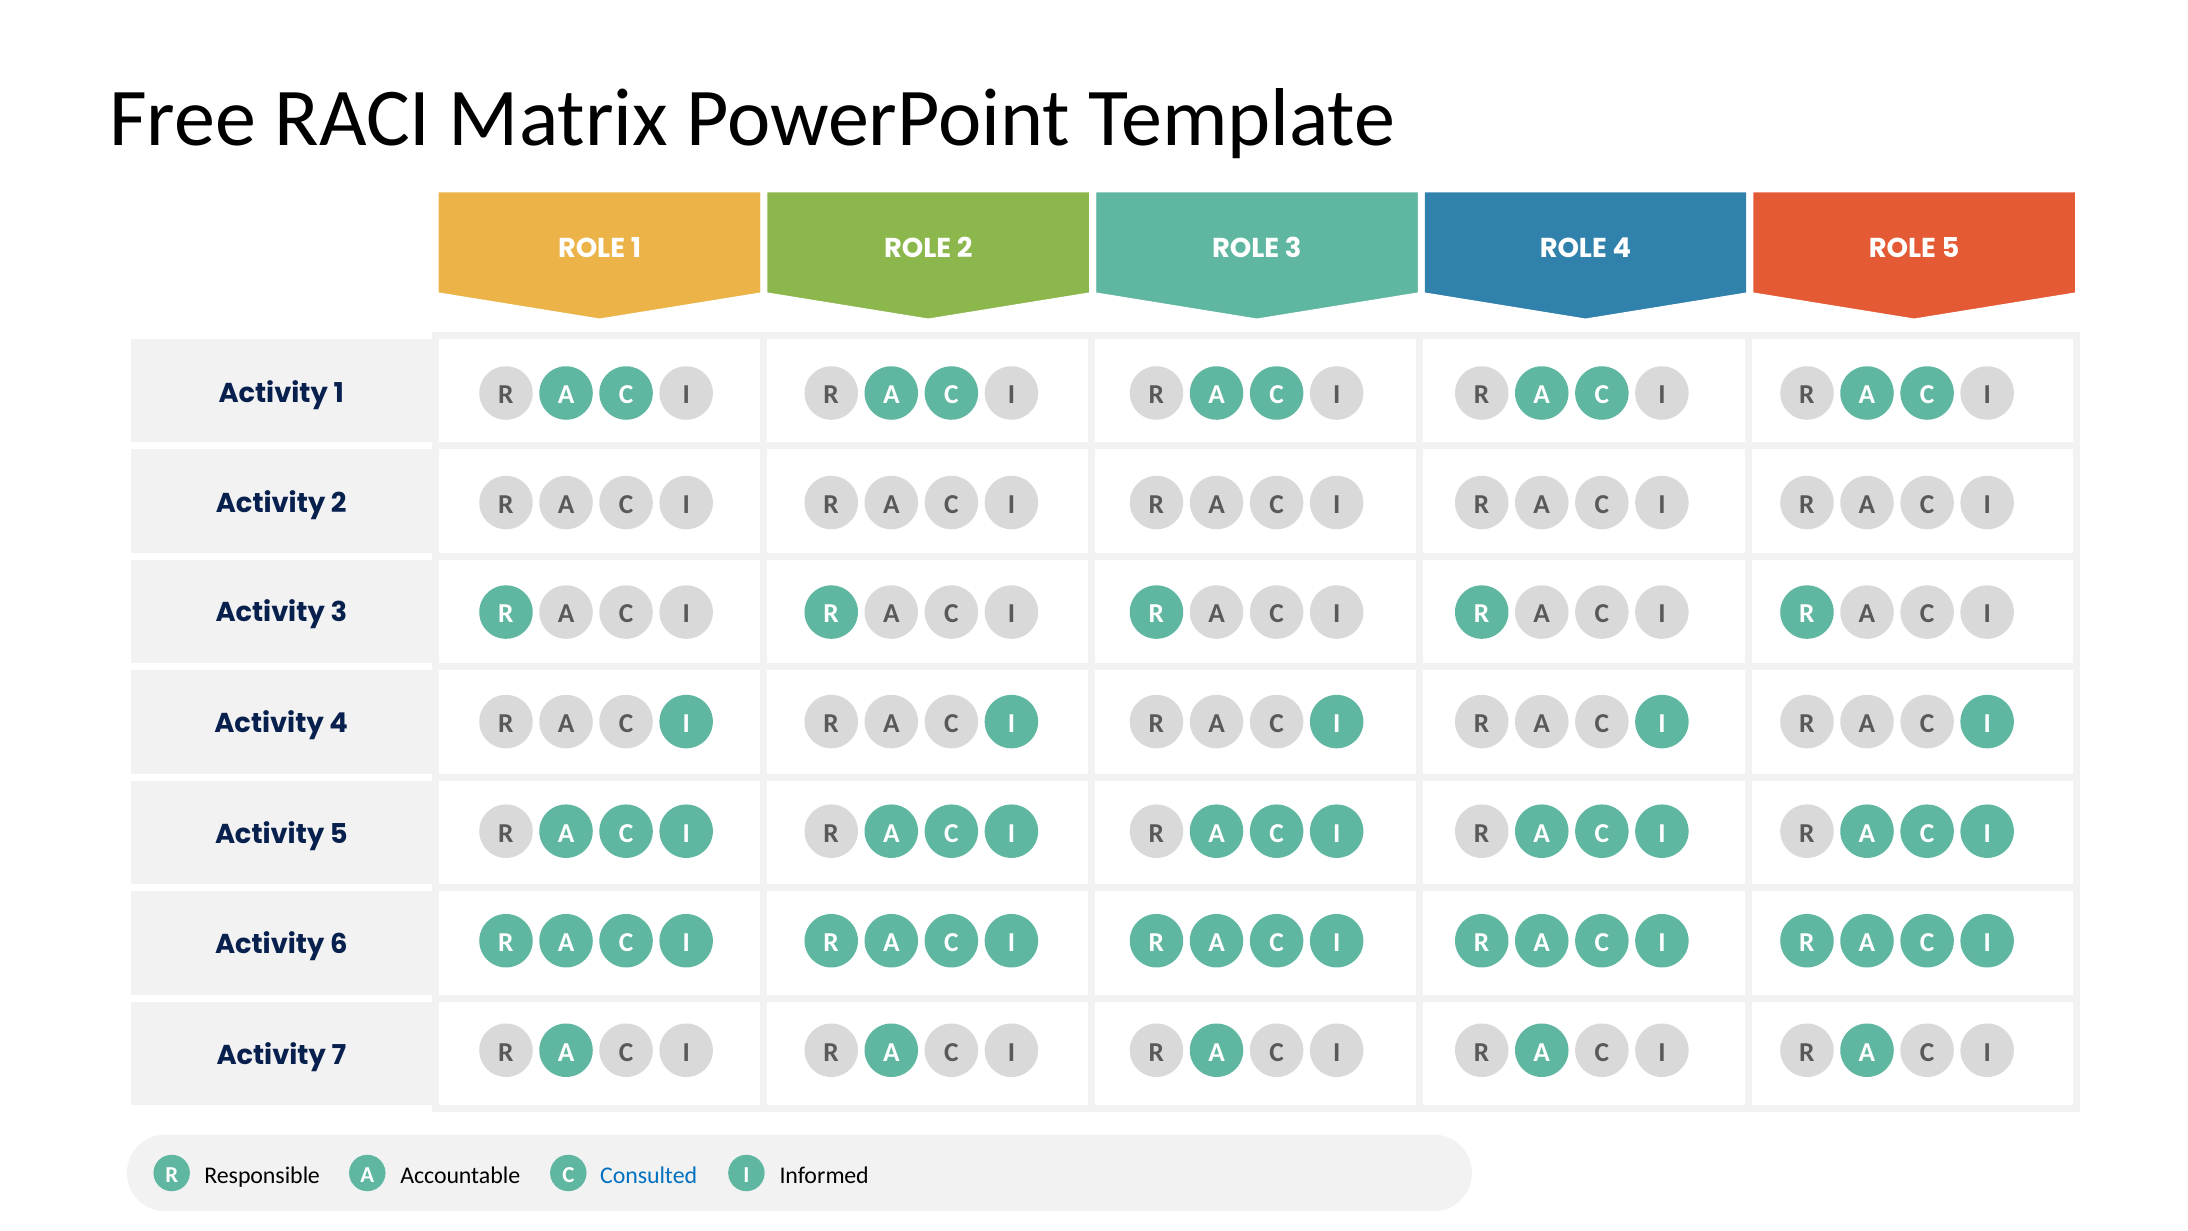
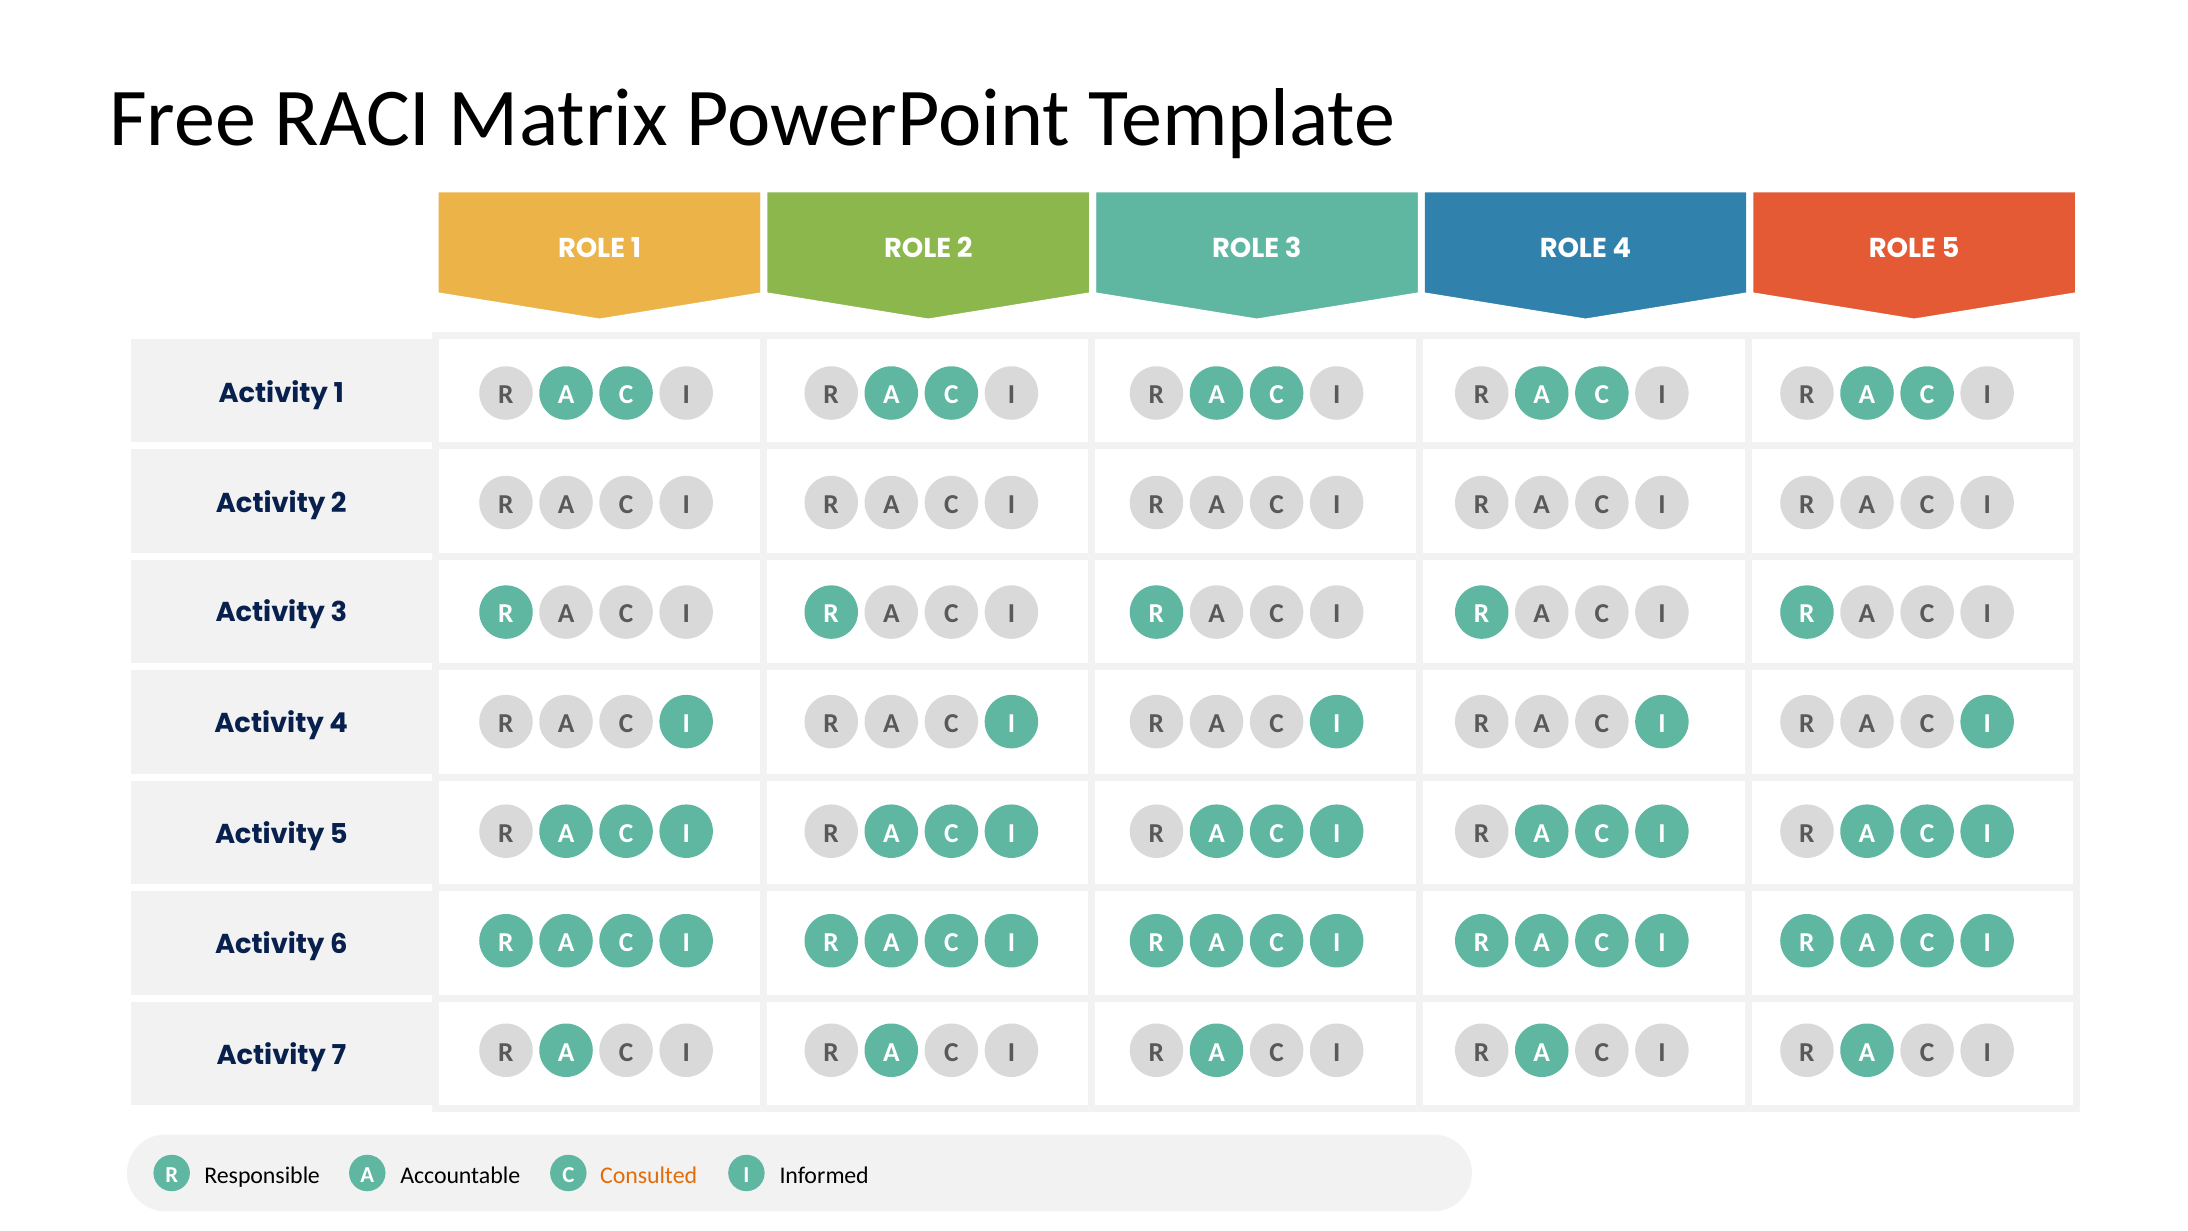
Consulted colour: blue -> orange (649, 1176)
